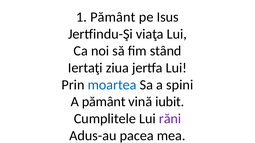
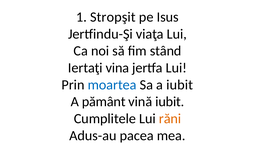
1 Pământ: Pământ -> Stropşit (113, 17)
ziua: ziua -> vina (117, 68)
a spini: spini -> iubit (180, 85)
răni colour: purple -> orange (170, 119)
